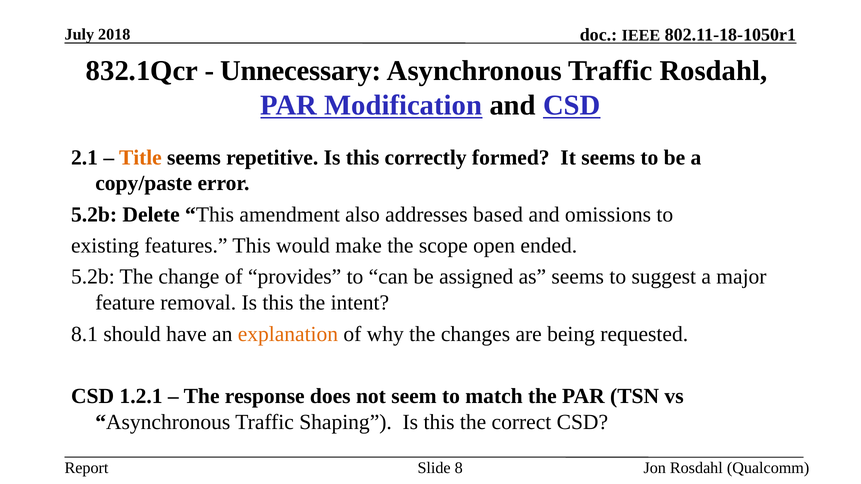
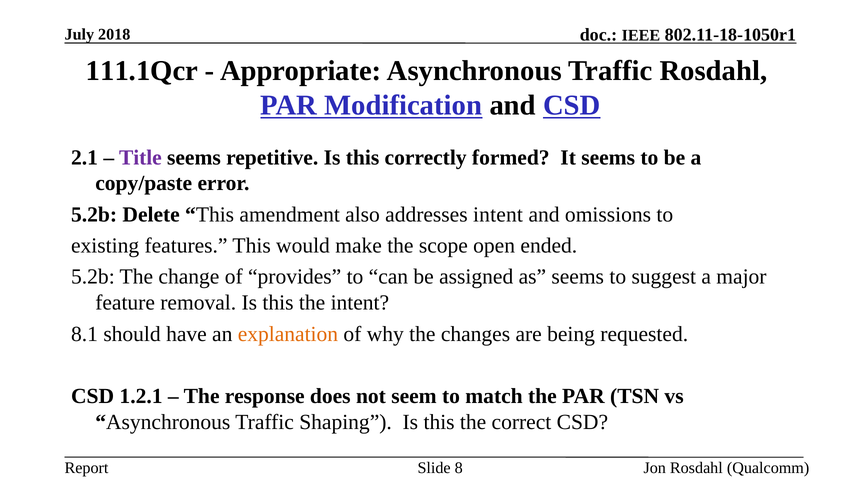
832.1Qcr: 832.1Qcr -> 111.1Qcr (142, 71)
Unnecessary: Unnecessary -> Appropriate (301, 71)
Title colour: orange -> purple (140, 158)
addresses based: based -> intent (498, 215)
